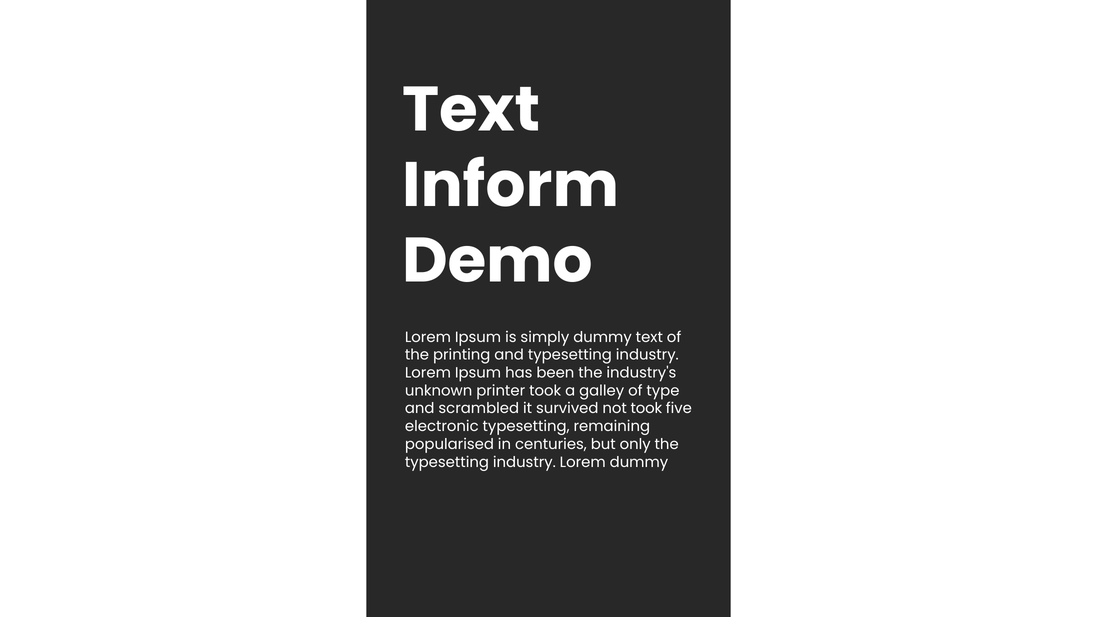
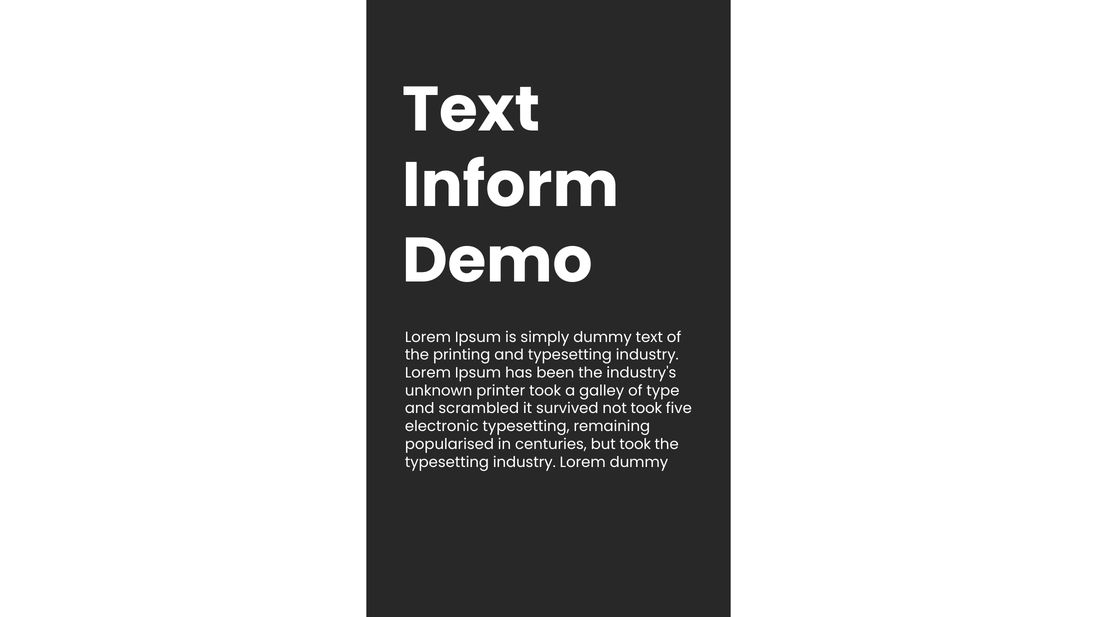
but only: only -> took (635, 444)
